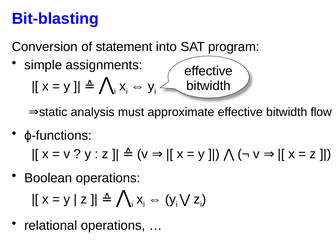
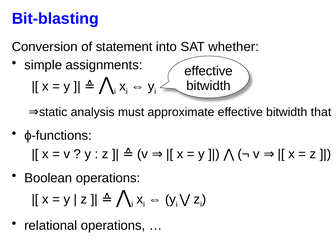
program: program -> whether (234, 47)
flow: flow -> that (321, 112)
